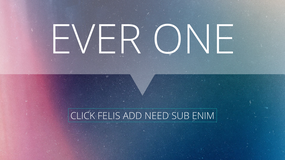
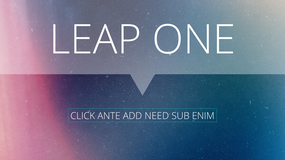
EVER: EVER -> LEAP (95, 40)
FELIS: FELIS -> ANTE (109, 116)
